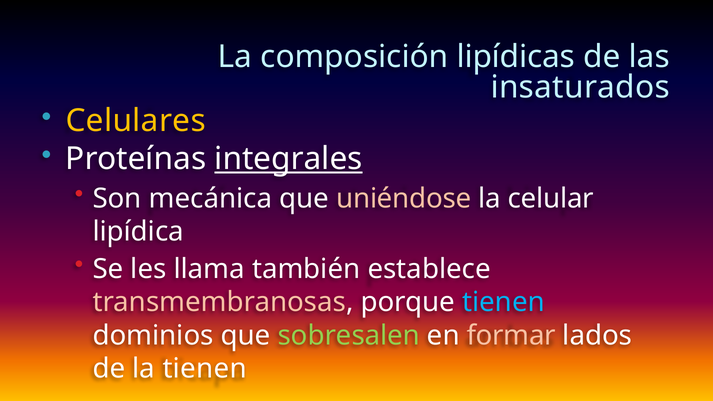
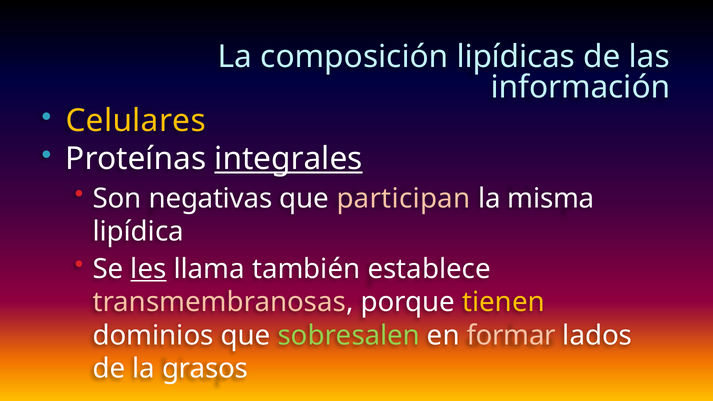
insaturados: insaturados -> información (580, 87)
mecánica: mecánica -> negativas (211, 198)
uniéndose: uniéndose -> participan (403, 198)
celular: celular -> misma (551, 198)
les underline: none -> present (149, 269)
tienen colour: light blue -> yellow (504, 302)
la tienen: tienen -> grasos (205, 369)
